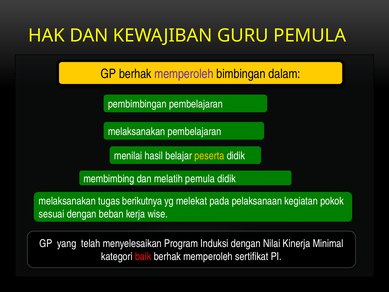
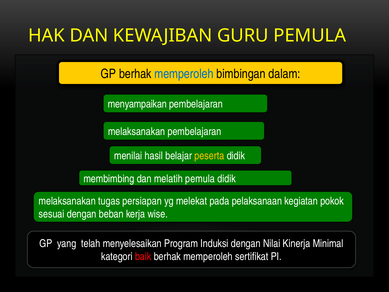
memperoleh colour: purple -> blue (184, 74)
pembimbingan: pembimbingan -> menyampaikan (137, 104)
berikutnya: berikutnya -> persiapan (142, 201)
